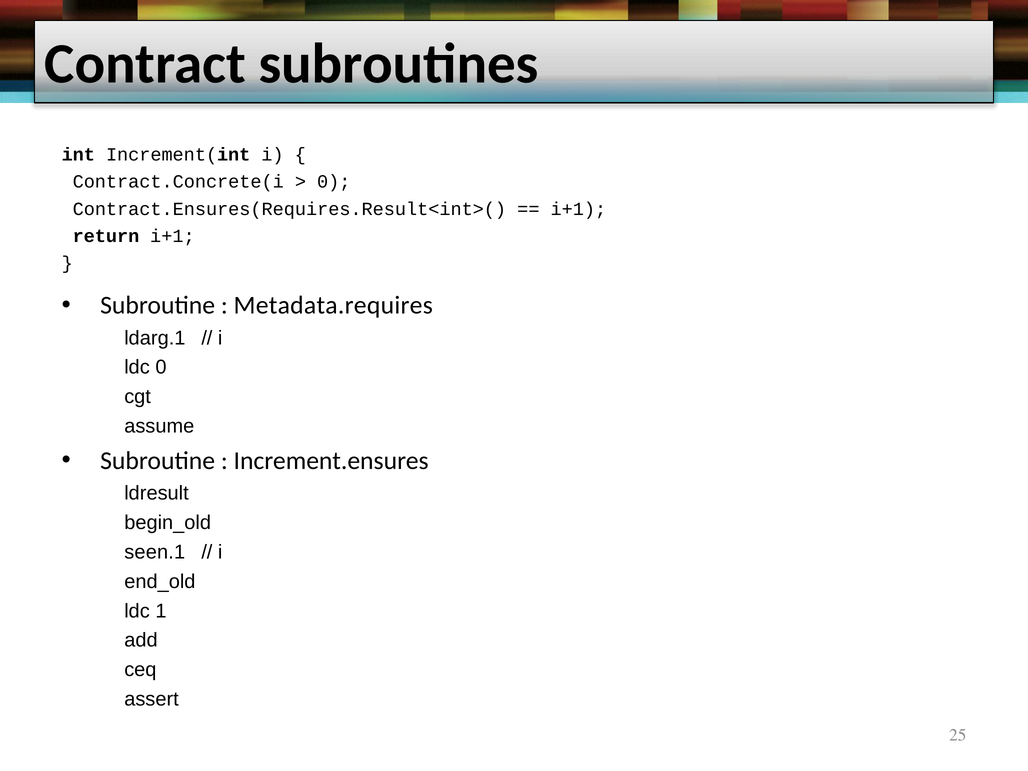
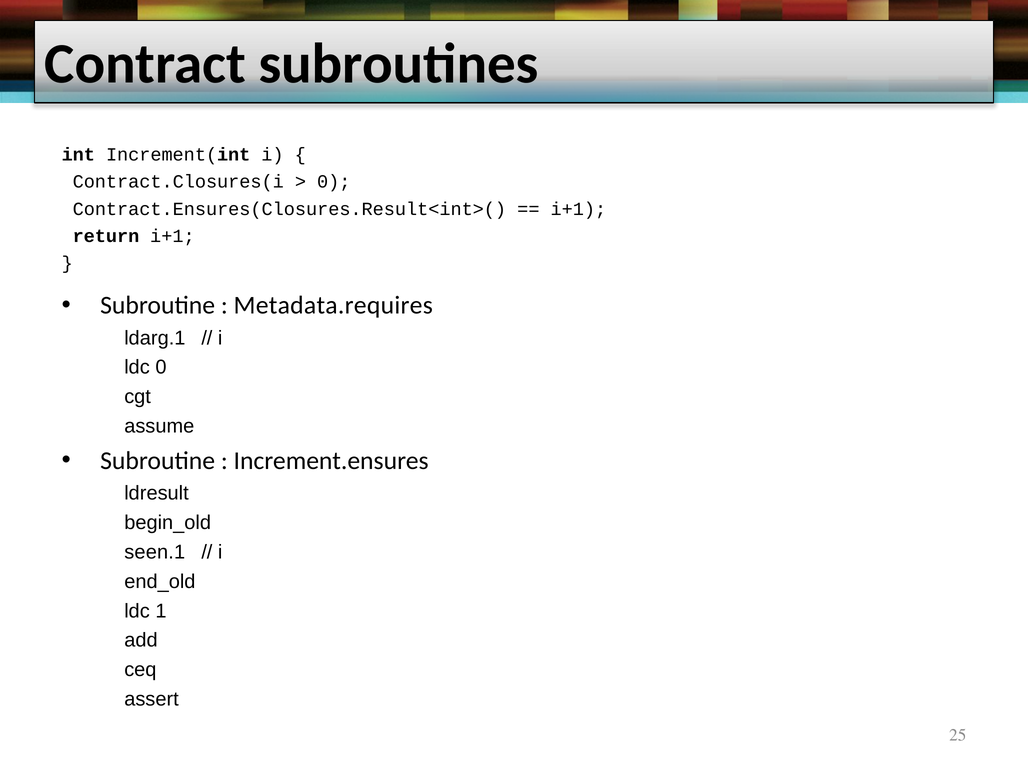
Contract.Concrete(i: Contract.Concrete(i -> Contract.Closures(i (178, 182)
Contract.Ensures(Requires.Result<int>(: Contract.Ensures(Requires.Result<int>( -> Contract.Ensures(Closures.Result<int>( (289, 209)
